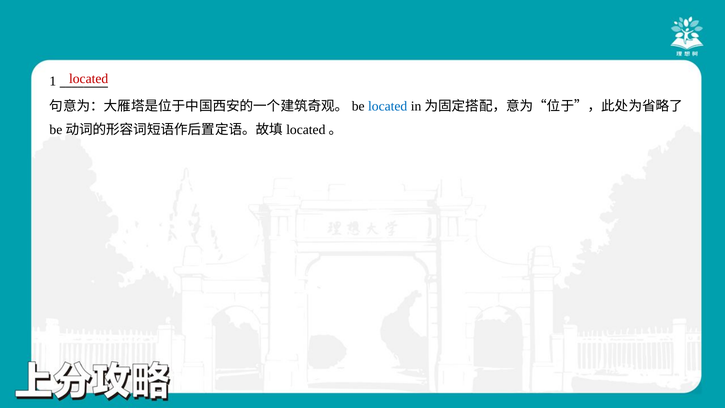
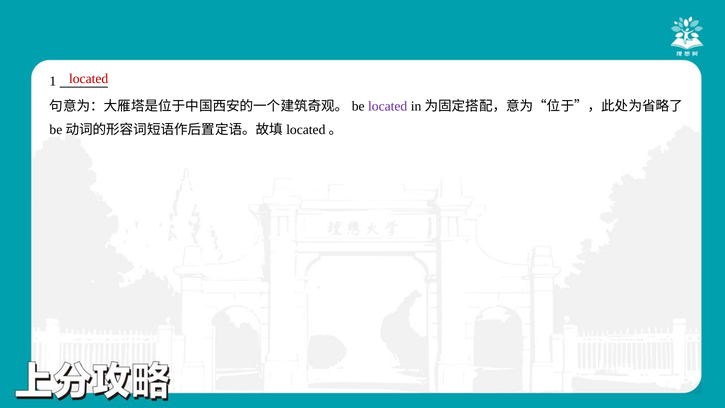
located colour: blue -> purple (388, 106)
